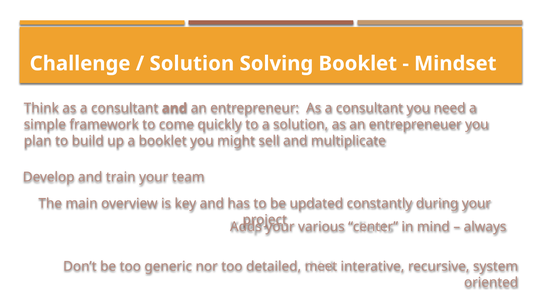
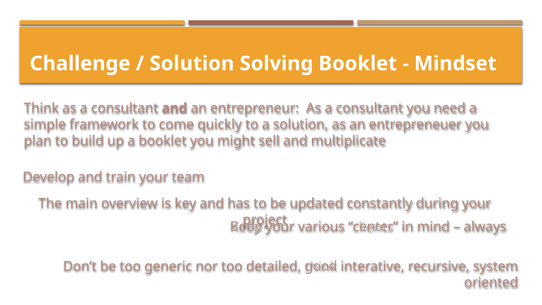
Adds: Adds -> Body (246, 227)
meet: meet -> good (321, 266)
